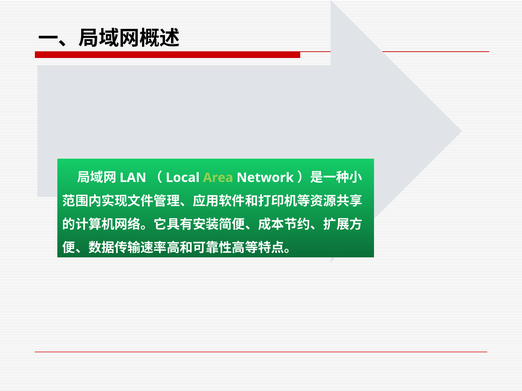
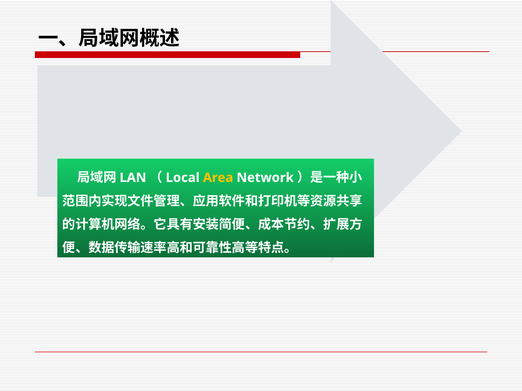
Area colour: light green -> yellow (218, 178)
